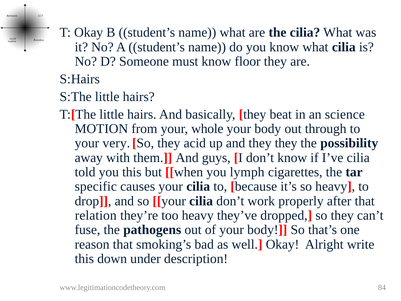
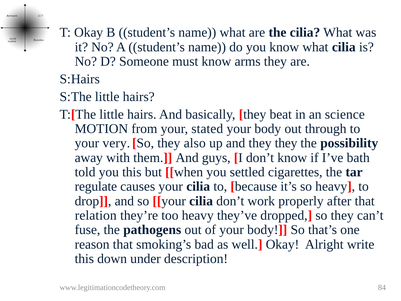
floor: floor -> arms (248, 61)
whole: whole -> stated (207, 129)
acid: acid -> also (195, 143)
I’ve cilia: cilia -> bath (358, 158)
lymph: lymph -> settled (247, 172)
specific: specific -> regulate (96, 186)
